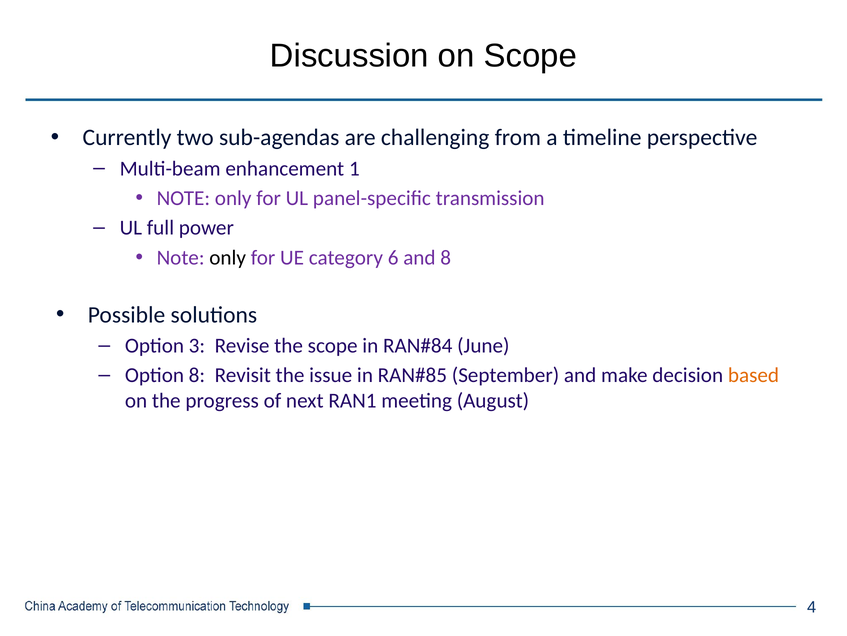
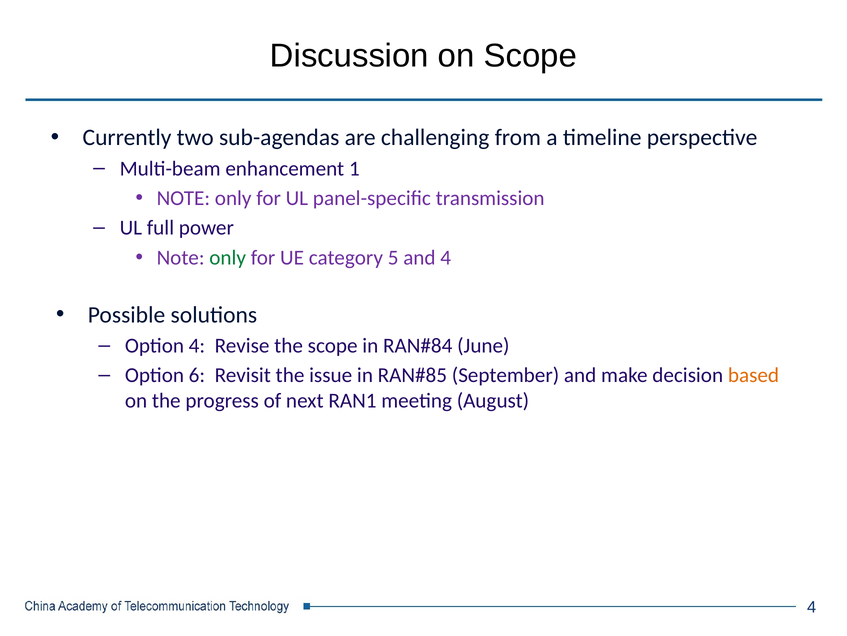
only colour: black -> green (228, 257)
6: 6 -> 5 (393, 257)
and 8: 8 -> 4 (446, 257)
Option 3: 3 -> 4 (197, 345)
Option 8: 8 -> 6 (197, 375)
